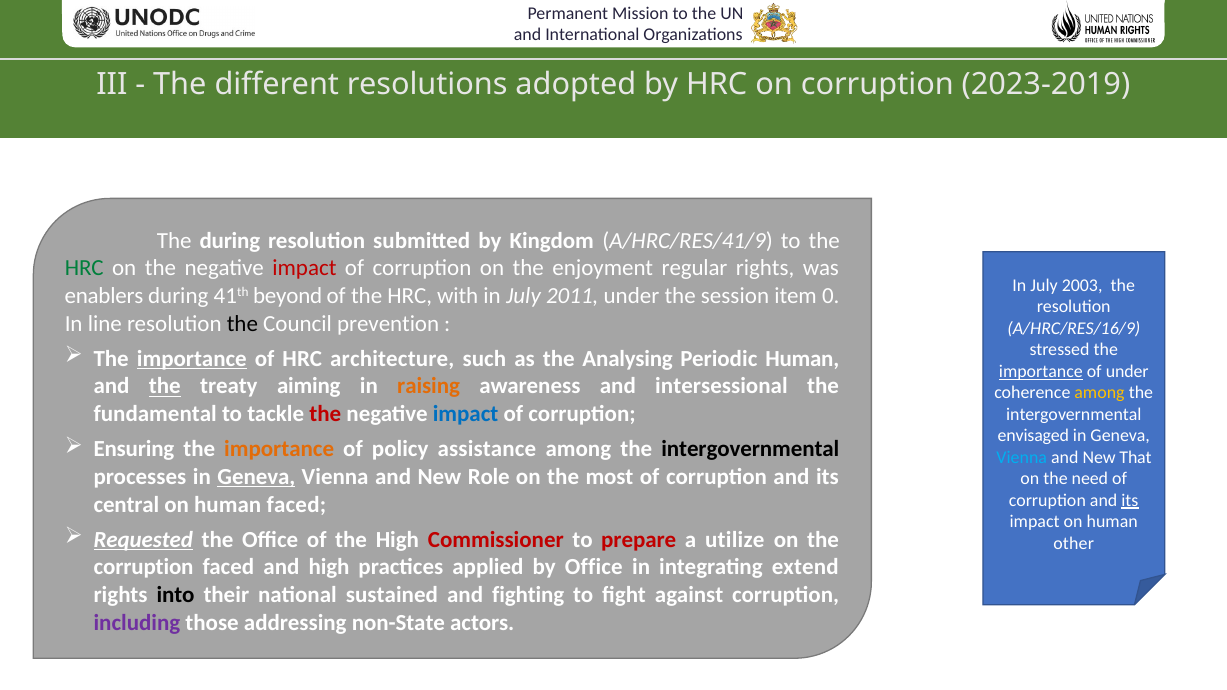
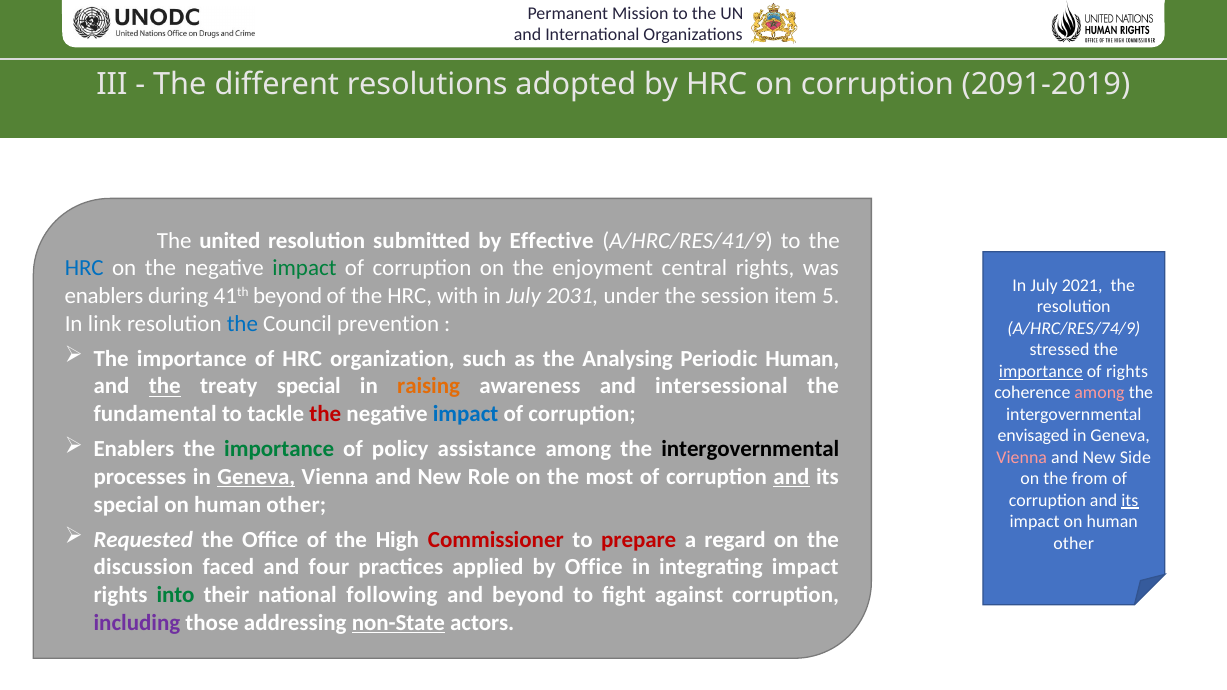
2023-2019: 2023-2019 -> 2091-2019 (1046, 84)
The during: during -> united (230, 241)
Kingdom: Kingdom -> Effective (552, 241)
HRC colour: green -> blue (84, 268)
impact colour: red -> green (304, 268)
regular: regular -> central (694, 268)
2003: 2003 -> 2021 (1082, 286)
2011: 2011 -> 2031 (572, 296)
0: 0 -> 5 (831, 296)
line: line -> link (105, 324)
the colour: black -> blue (242, 324)
A/HRC/RES/16/9: A/HRC/RES/16/9 -> A/HRC/RES/74/9 (1074, 329)
importance underline: present -> none (192, 359)
architecture: architecture -> organization (392, 359)
of under: under -> rights (1127, 372)
treaty aiming: aiming -> special (309, 386)
among colour: yellow -> pink (1099, 393)
Ensuring: Ensuring -> Enablers (134, 449)
importance colour: orange -> green (279, 449)
Vienna colour: light blue -> pink (1022, 457)
That: That -> Side (1135, 457)
and underline: none -> present (791, 477)
need: need -> from (1090, 479)
central: central -> special (126, 505)
faced: faced -> other (296, 505)
Requested underline: present -> none (143, 540)
utilize: utilize -> regard (735, 540)
corruption: corruption -> discussion (143, 567)
and high: high -> four (329, 567)
integrating extend: extend -> impact (805, 567)
into colour: black -> green (176, 595)
sustained: sustained -> following (392, 595)
and fighting: fighting -> beyond (528, 595)
non-State underline: none -> present (398, 623)
